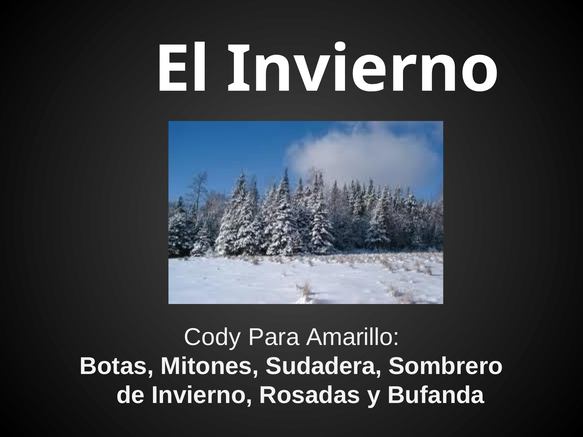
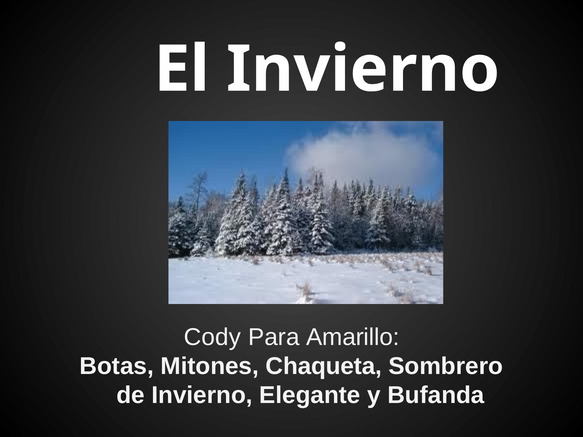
Sudadera: Sudadera -> Chaqueta (324, 366)
Rosadas: Rosadas -> Elegante (310, 396)
